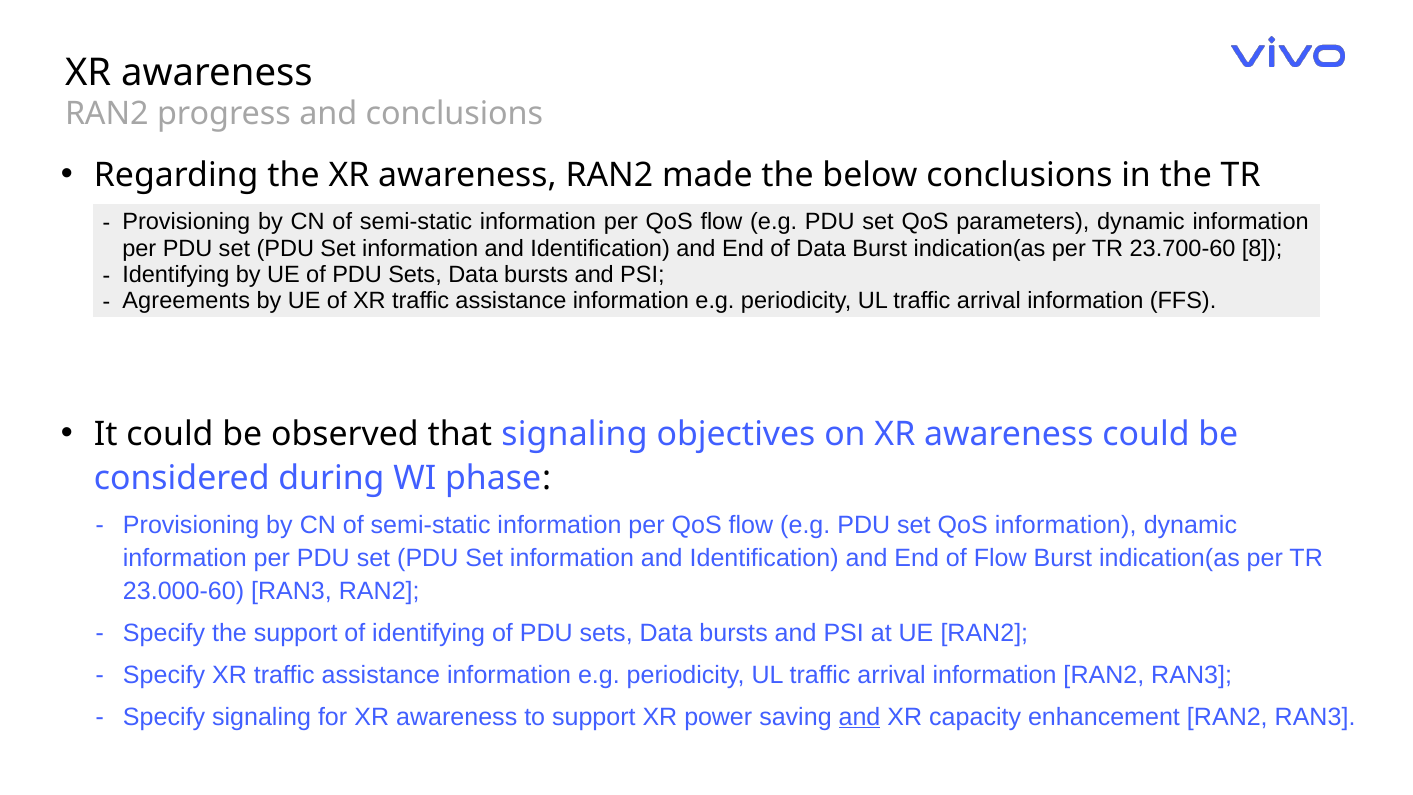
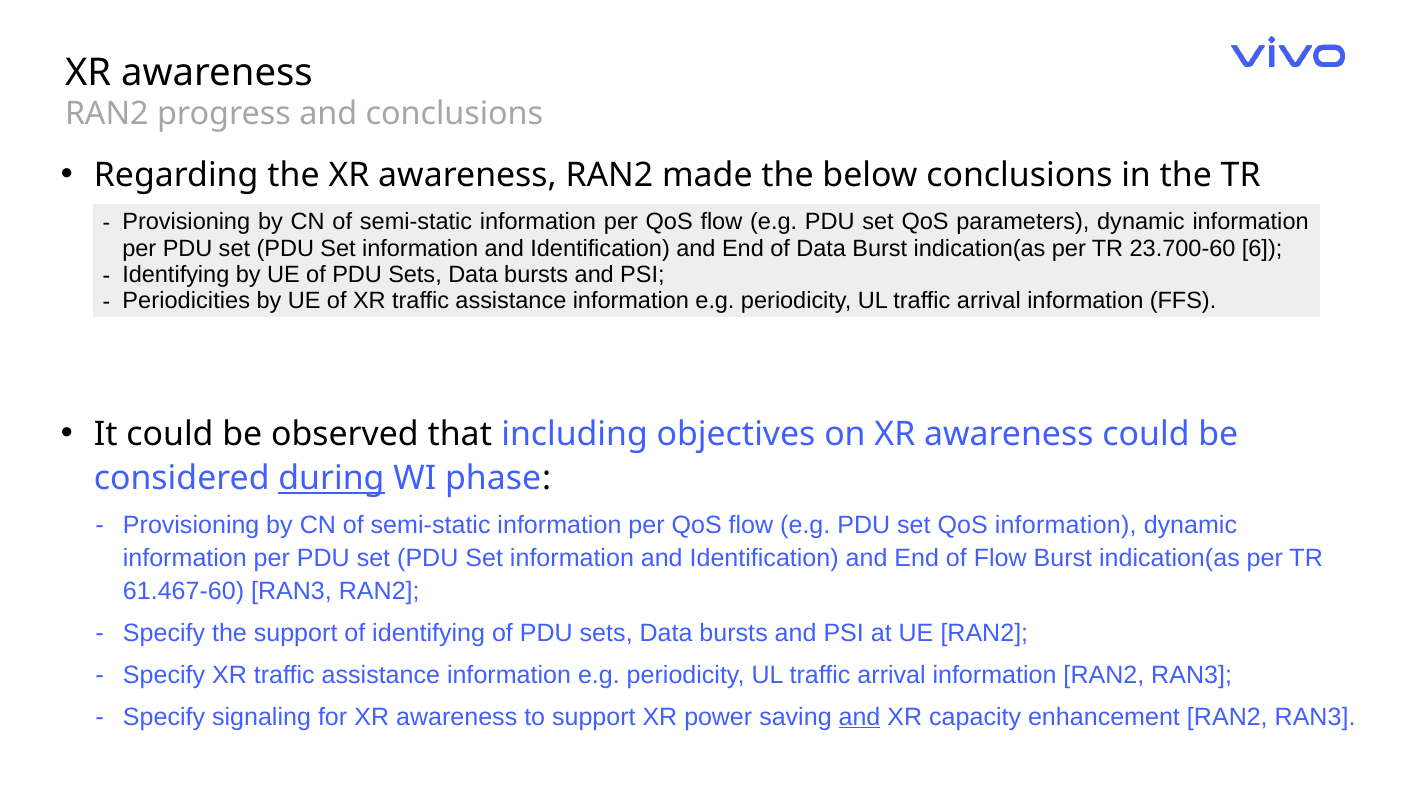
8: 8 -> 6 (1262, 248)
Agreements: Agreements -> Periodicities (186, 301)
that signaling: signaling -> including (575, 434)
during underline: none -> present (331, 478)
23.000-60: 23.000-60 -> 61.467-60 (184, 591)
